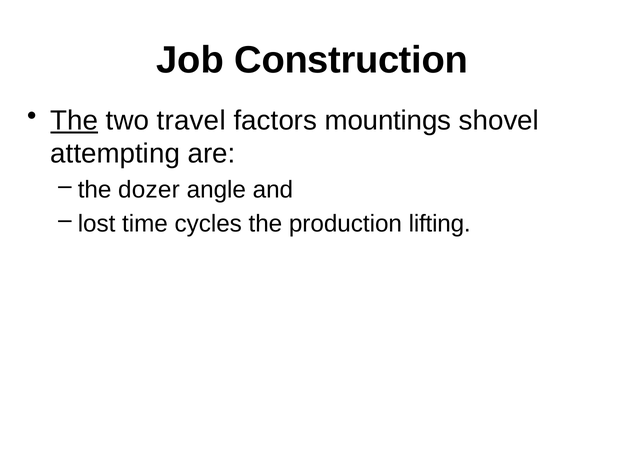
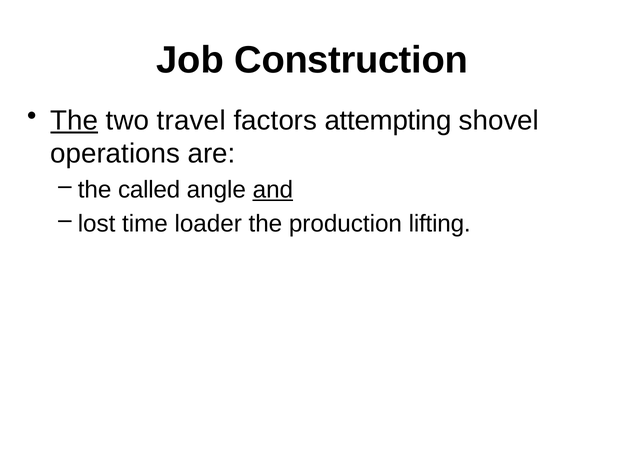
mountings: mountings -> attempting (388, 121)
attempting: attempting -> operations (115, 154)
dozer: dozer -> called (149, 190)
and underline: none -> present (273, 190)
cycles: cycles -> loader (208, 224)
